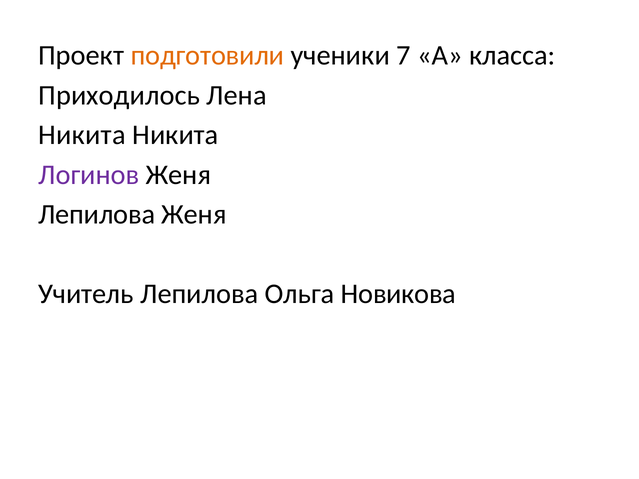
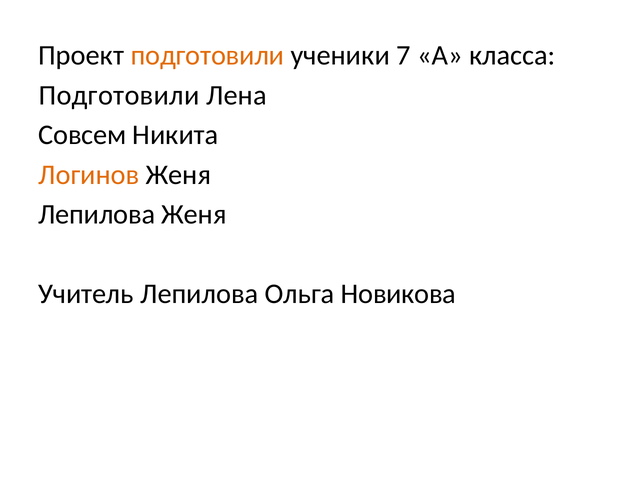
Приходилось: Приходилось -> Подготовили (119, 95)
Никита: Никита -> Совсем (82, 135)
Логинов colour: purple -> orange (89, 175)
